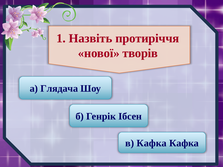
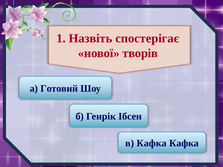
протиріччя: протиріччя -> спостерігає (147, 38)
Глядача: Глядача -> Готовий (59, 89)
